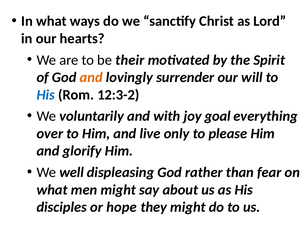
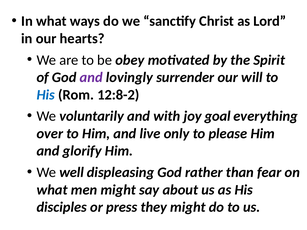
their: their -> obey (130, 60)
and colour: orange -> purple (91, 77)
12:3-2: 12:3-2 -> 12:8-2 (118, 95)
hope: hope -> press (122, 207)
